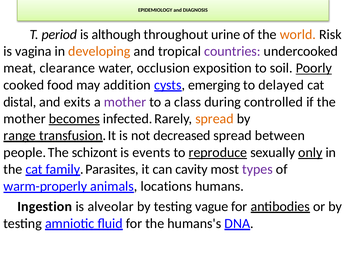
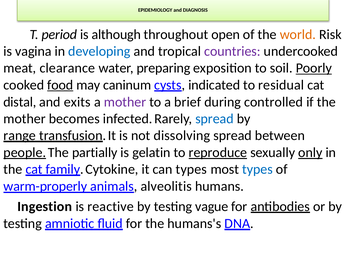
urine: urine -> open (226, 35)
developing colour: orange -> blue (99, 51)
occlusion: occlusion -> preparing (163, 68)
food underline: none -> present (60, 85)
addition: addition -> caninum (127, 85)
emerging: emerging -> indicated (214, 85)
delayed: delayed -> residual (281, 85)
class: class -> brief (188, 102)
becomes underline: present -> none (74, 118)
spread colour: orange -> blue (214, 118)
decreased: decreased -> dissolving (182, 135)
people underline: none -> present (25, 152)
schizont: schizont -> partially (95, 152)
events: events -> gelatin (151, 152)
Parasites: Parasites -> Cytokine (112, 169)
can cavity: cavity -> types (191, 169)
types colour: purple -> blue (257, 169)
locations: locations -> alveolitis (166, 186)
alveolar: alveolar -> reactive (111, 206)
